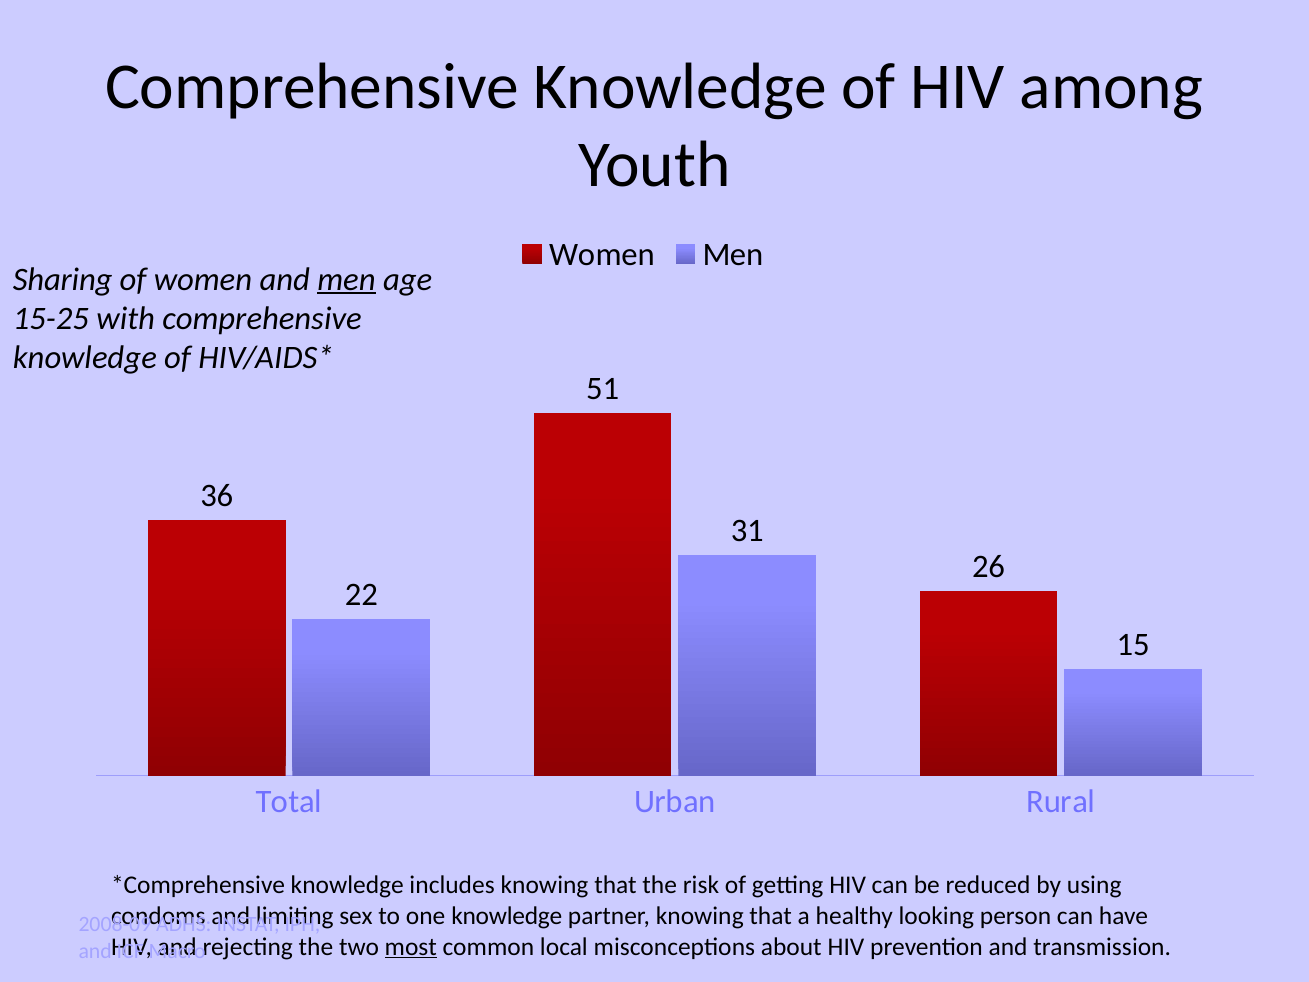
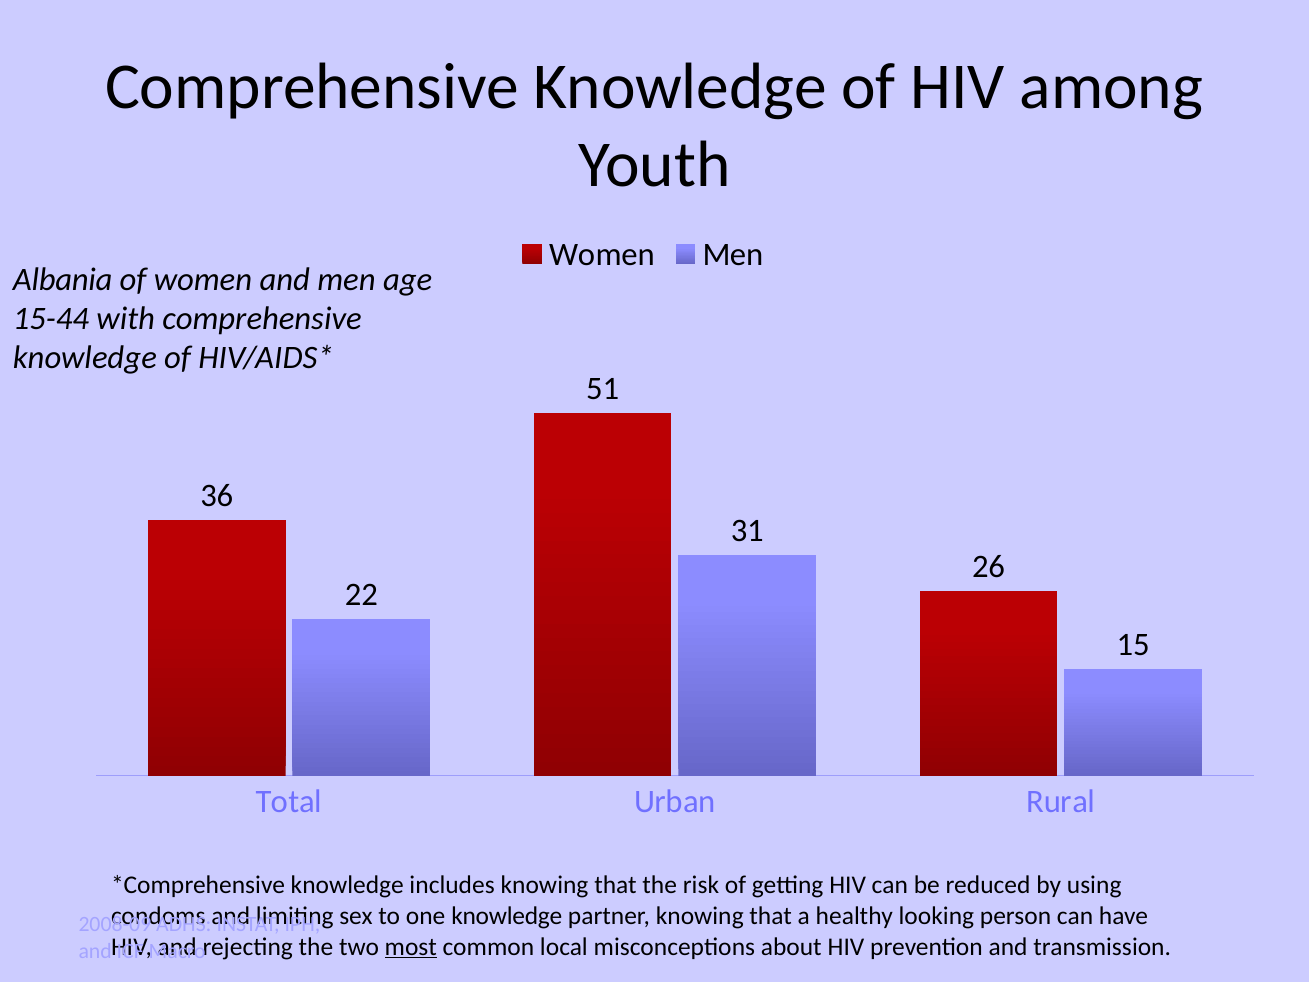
Sharing: Sharing -> Albania (63, 279)
men underline: present -> none (346, 279)
15-25: 15-25 -> 15-44 (51, 318)
